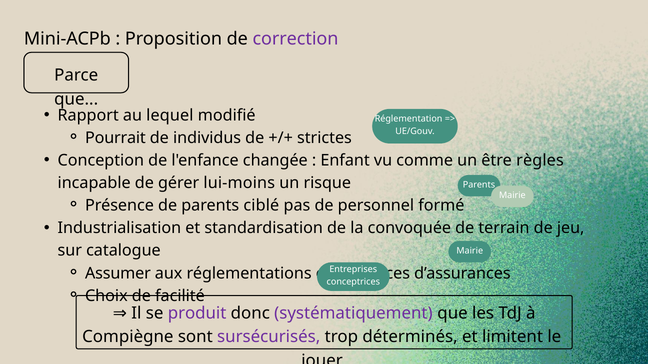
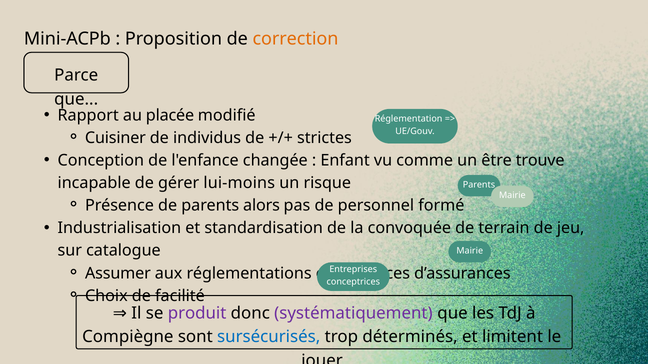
correction colour: purple -> orange (295, 39)
lequel: lequel -> placée (170, 115)
Pourrait: Pourrait -> Cuisiner (115, 138)
règles: règles -> trouve (540, 161)
ciblé: ciblé -> alors (261, 206)
sursécurisés colour: purple -> blue (269, 337)
